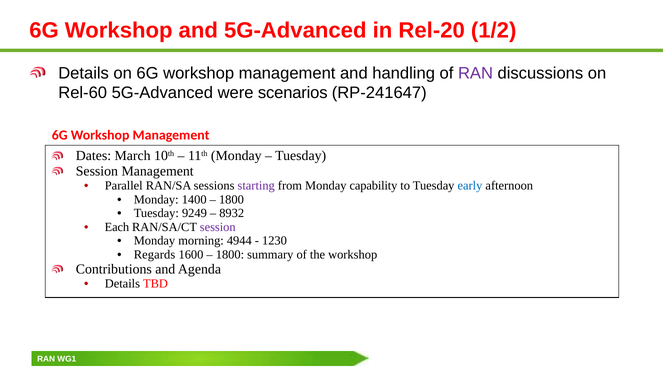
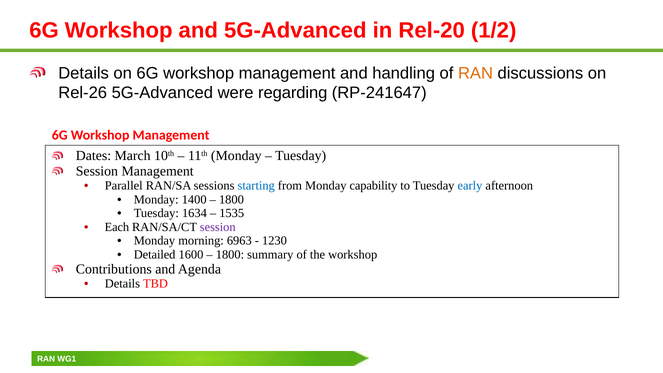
RAN colour: purple -> orange (476, 73)
Rel-60: Rel-60 -> Rel-26 (83, 93)
scenarios: scenarios -> regarding (293, 93)
starting colour: purple -> blue (256, 186)
9249: 9249 -> 1634 (194, 213)
8932: 8932 -> 1535 (232, 213)
4944: 4944 -> 6963 (239, 241)
Regards: Regards -> Detailed (155, 255)
